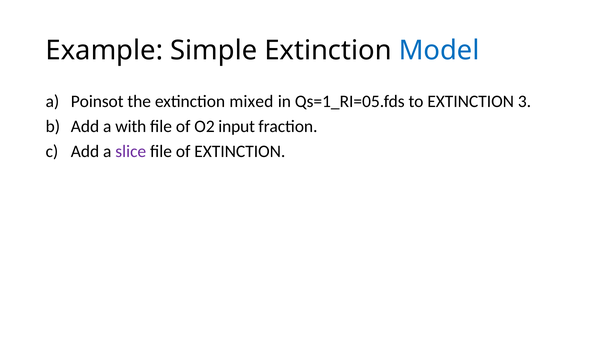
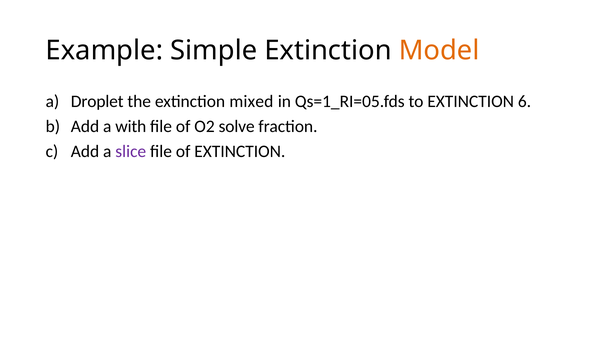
Model colour: blue -> orange (439, 50)
Poinsot: Poinsot -> Droplet (97, 101)
3: 3 -> 6 (524, 101)
input: input -> solve (237, 126)
